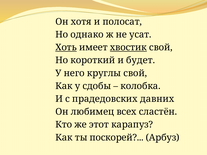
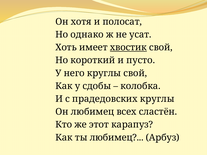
Хоть underline: present -> none (66, 48)
будет: будет -> пусто (141, 60)
прадедовских давних: давних -> круглы (157, 99)
ты поскорей: поскорей -> любимец (117, 138)
